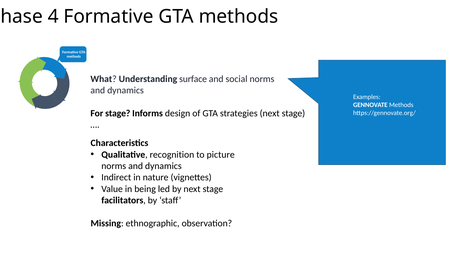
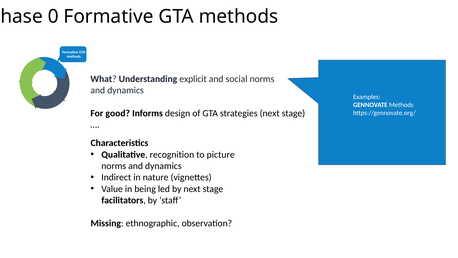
4: 4 -> 0 (53, 17)
surface: surface -> explicit (193, 79)
For stage: stage -> good (118, 113)
